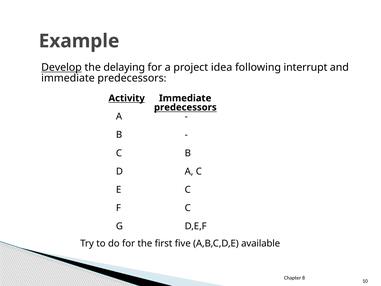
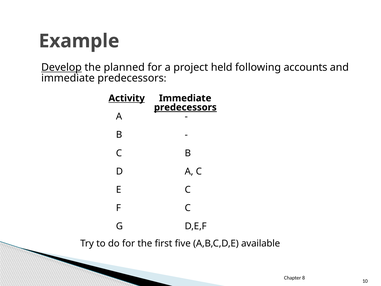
delaying: delaying -> planned (124, 67)
idea: idea -> held (222, 67)
interrupt: interrupt -> accounts (305, 67)
predecessors underline: none -> present (185, 107)
